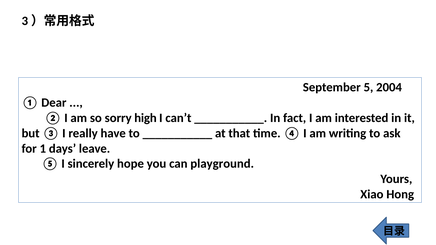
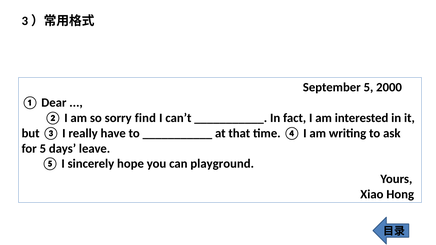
2004: 2004 -> 2000 (389, 88)
high: high -> find (145, 118)
for 1: 1 -> 5 (43, 149)
